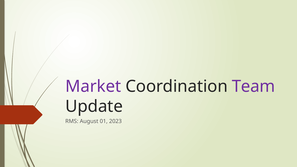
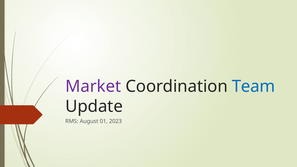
Team colour: purple -> blue (253, 86)
